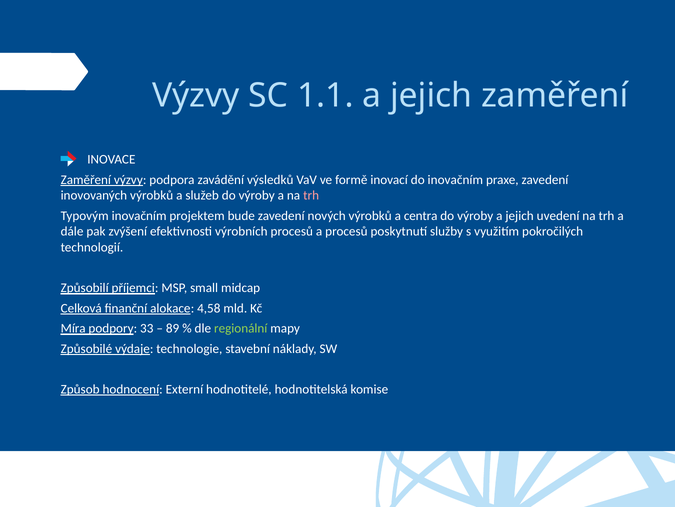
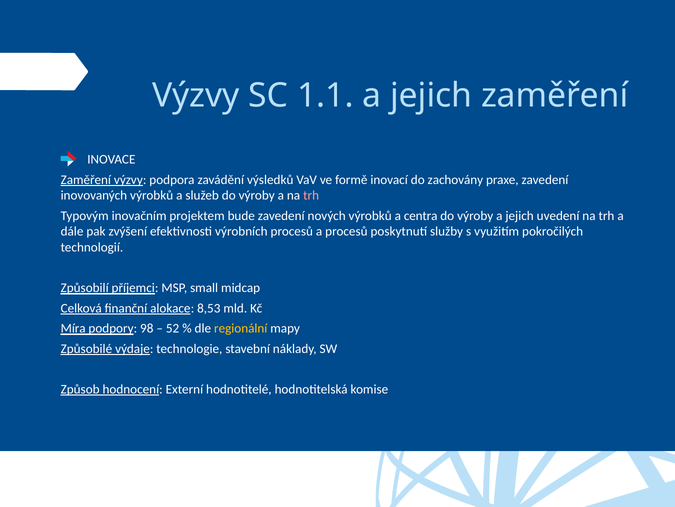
do inovačním: inovačním -> zachovány (455, 179)
4,58: 4,58 -> 8,53 (209, 308)
33: 33 -> 98 (147, 328)
89: 89 -> 52 (173, 328)
regionální colour: light green -> yellow (241, 328)
